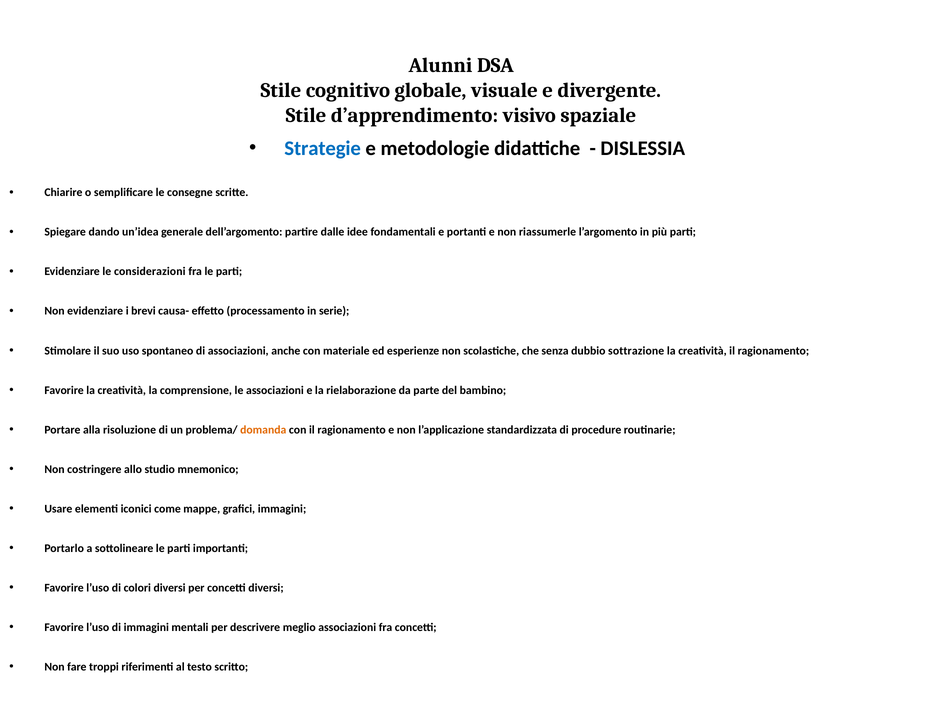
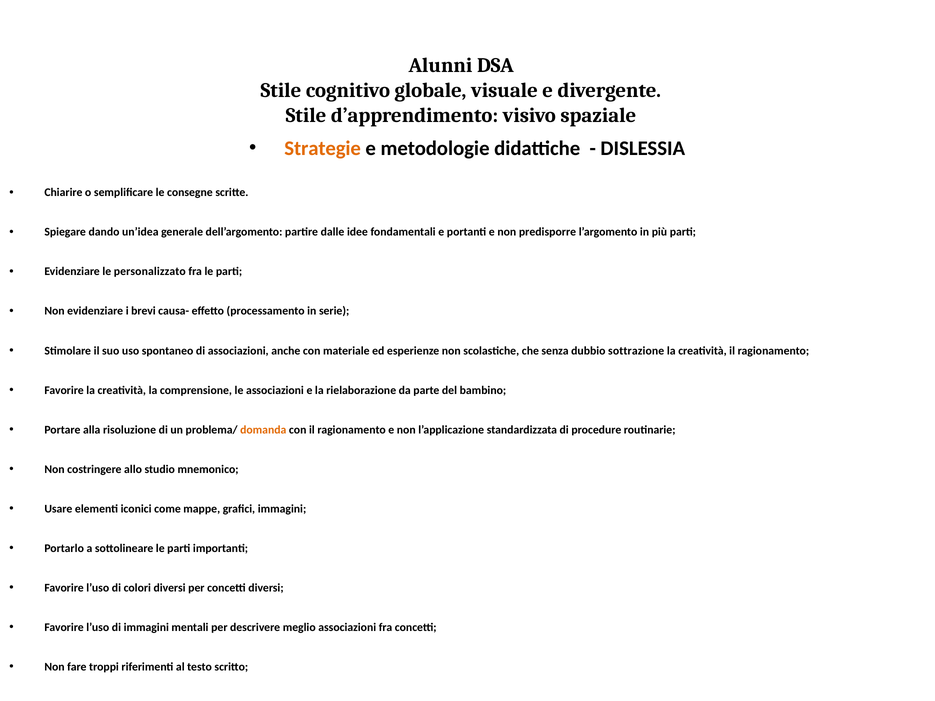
Strategie colour: blue -> orange (323, 148)
riassumerle: riassumerle -> predisporre (547, 232)
considerazioni: considerazioni -> personalizzato (150, 272)
